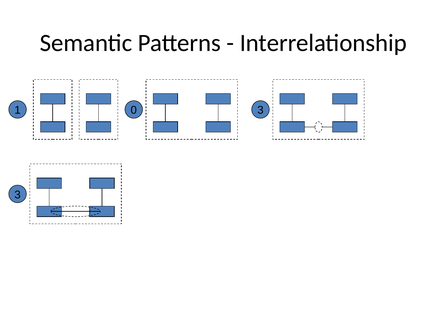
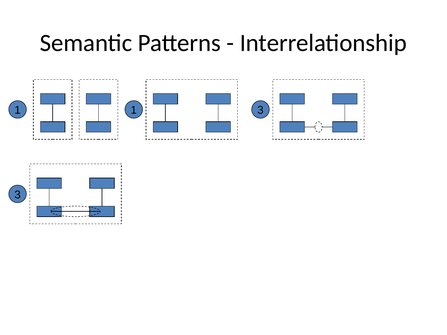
1 0: 0 -> 1 (134, 110)
